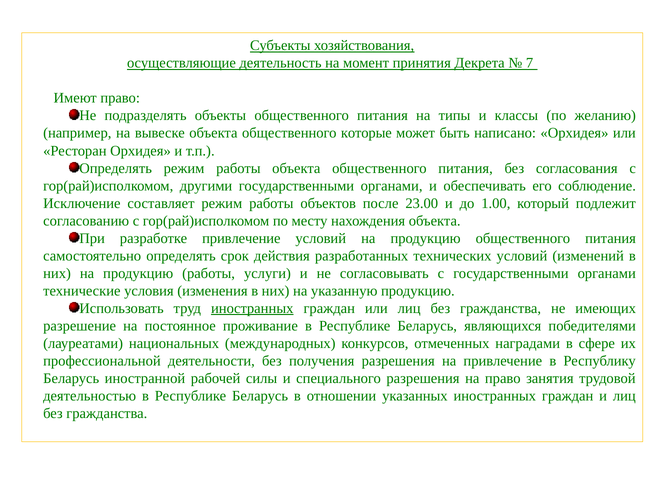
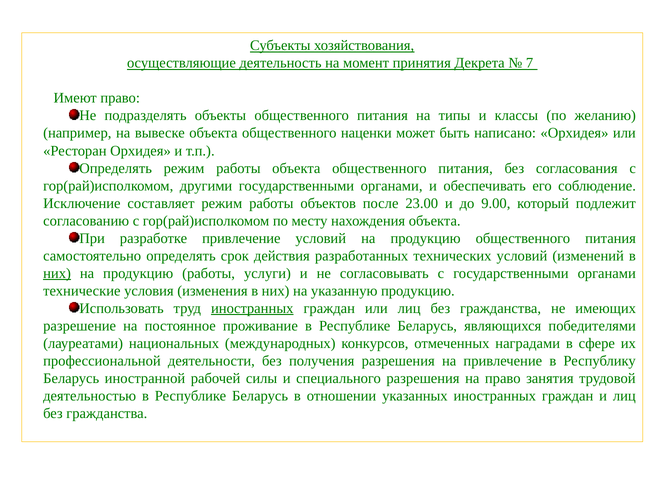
которые: которые -> наценки (366, 133)
1.00: 1.00 -> 9.00 (496, 203)
них underline: none -> present (57, 273)
